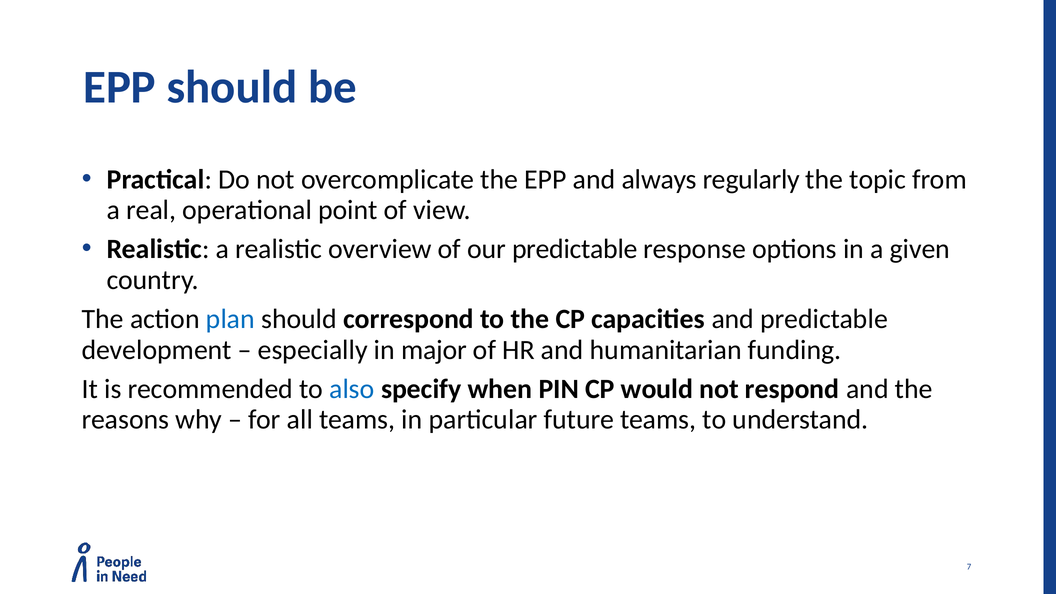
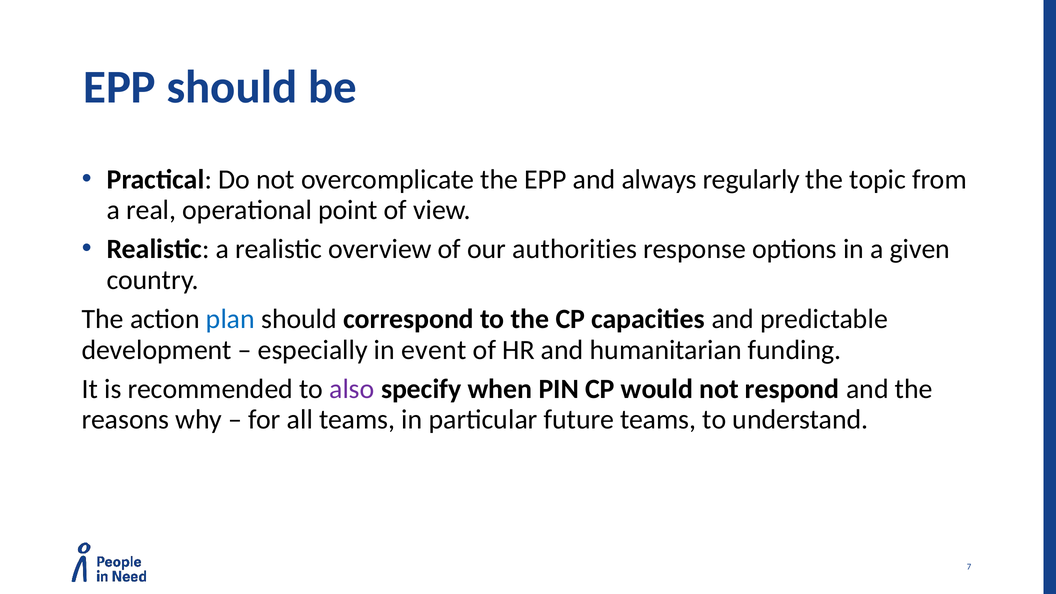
our predictable: predictable -> authorities (575, 249)
major: major -> event (434, 350)
also colour: blue -> purple (352, 389)
